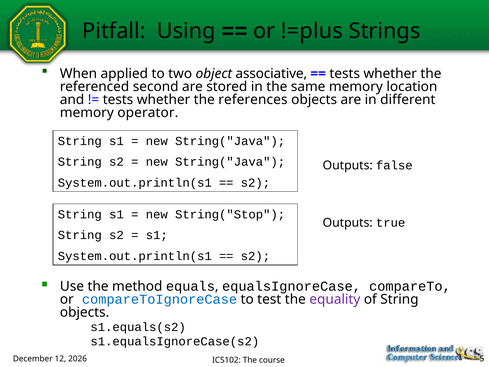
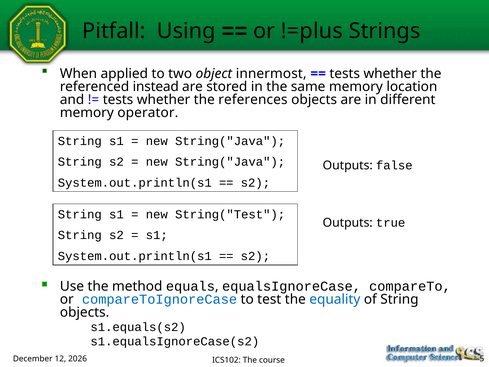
associative: associative -> innermost (271, 74)
second: second -> instead (156, 87)
String("Stop: String("Stop -> String("Test (230, 214)
equality colour: purple -> blue (335, 299)
